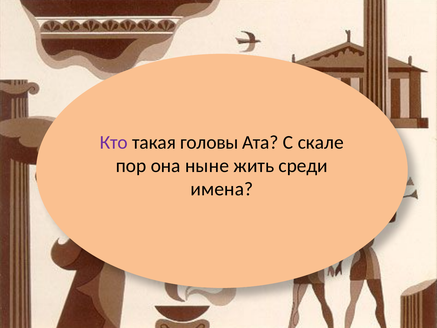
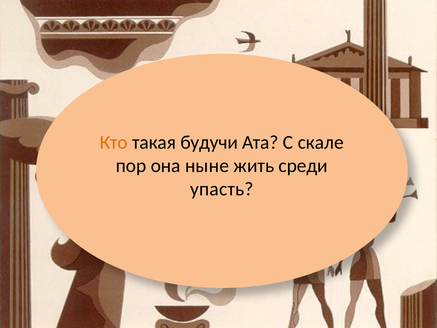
Кто colour: purple -> orange (114, 142)
головы: головы -> будучи (209, 142)
имена: имена -> упасть (222, 189)
